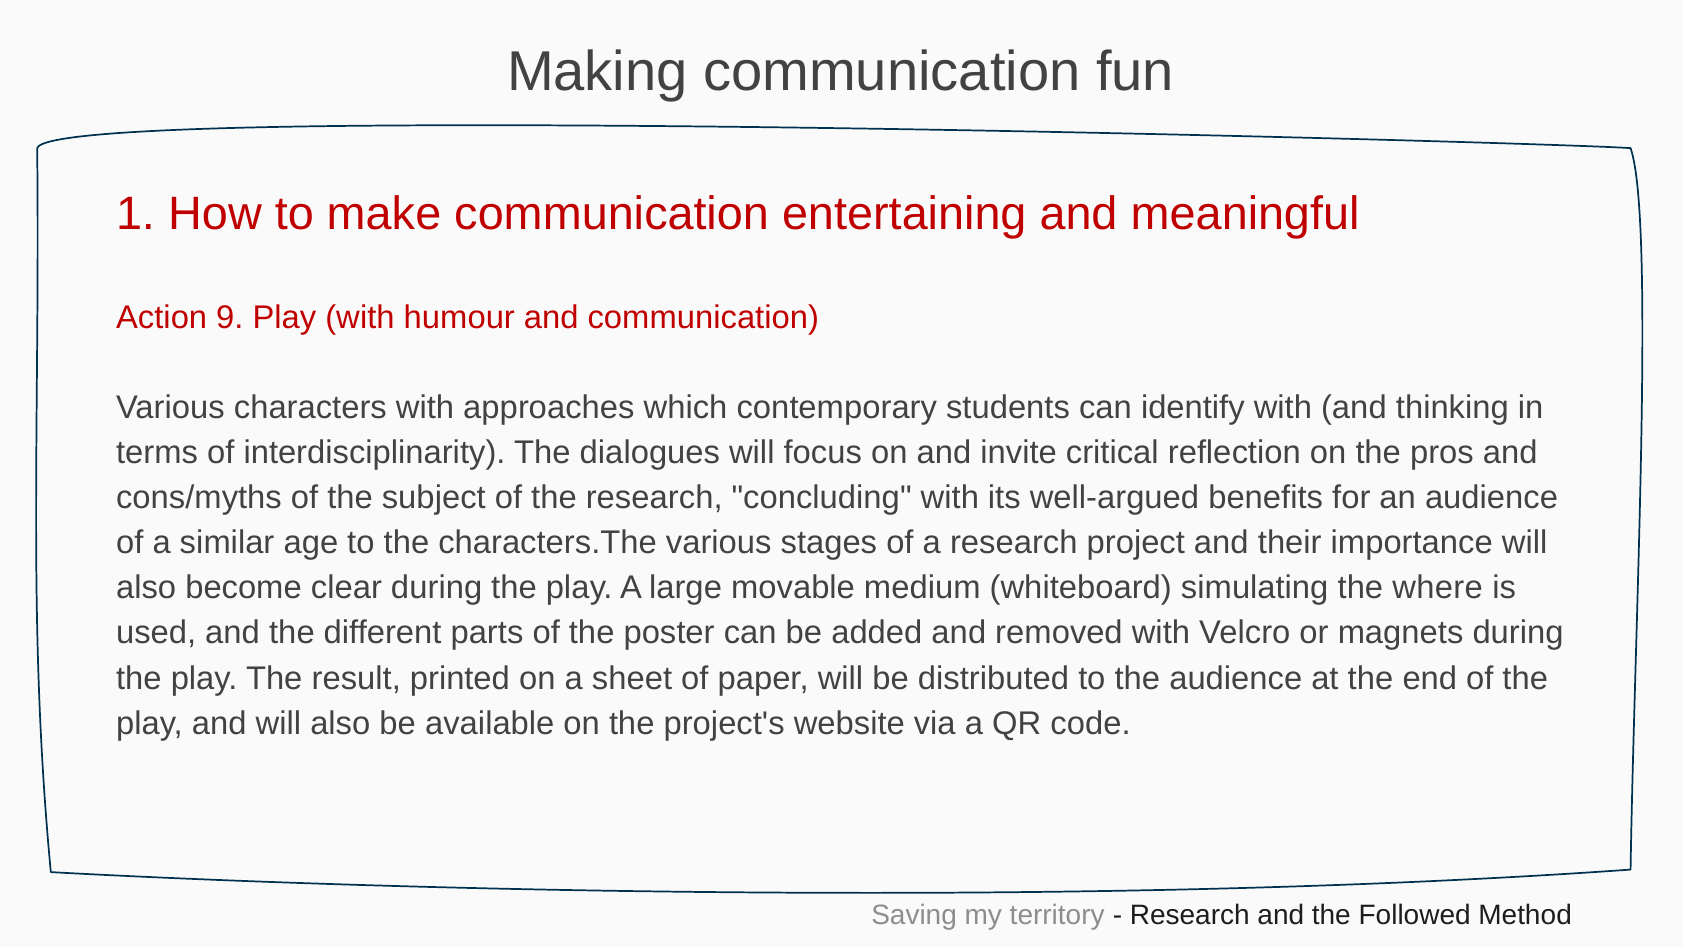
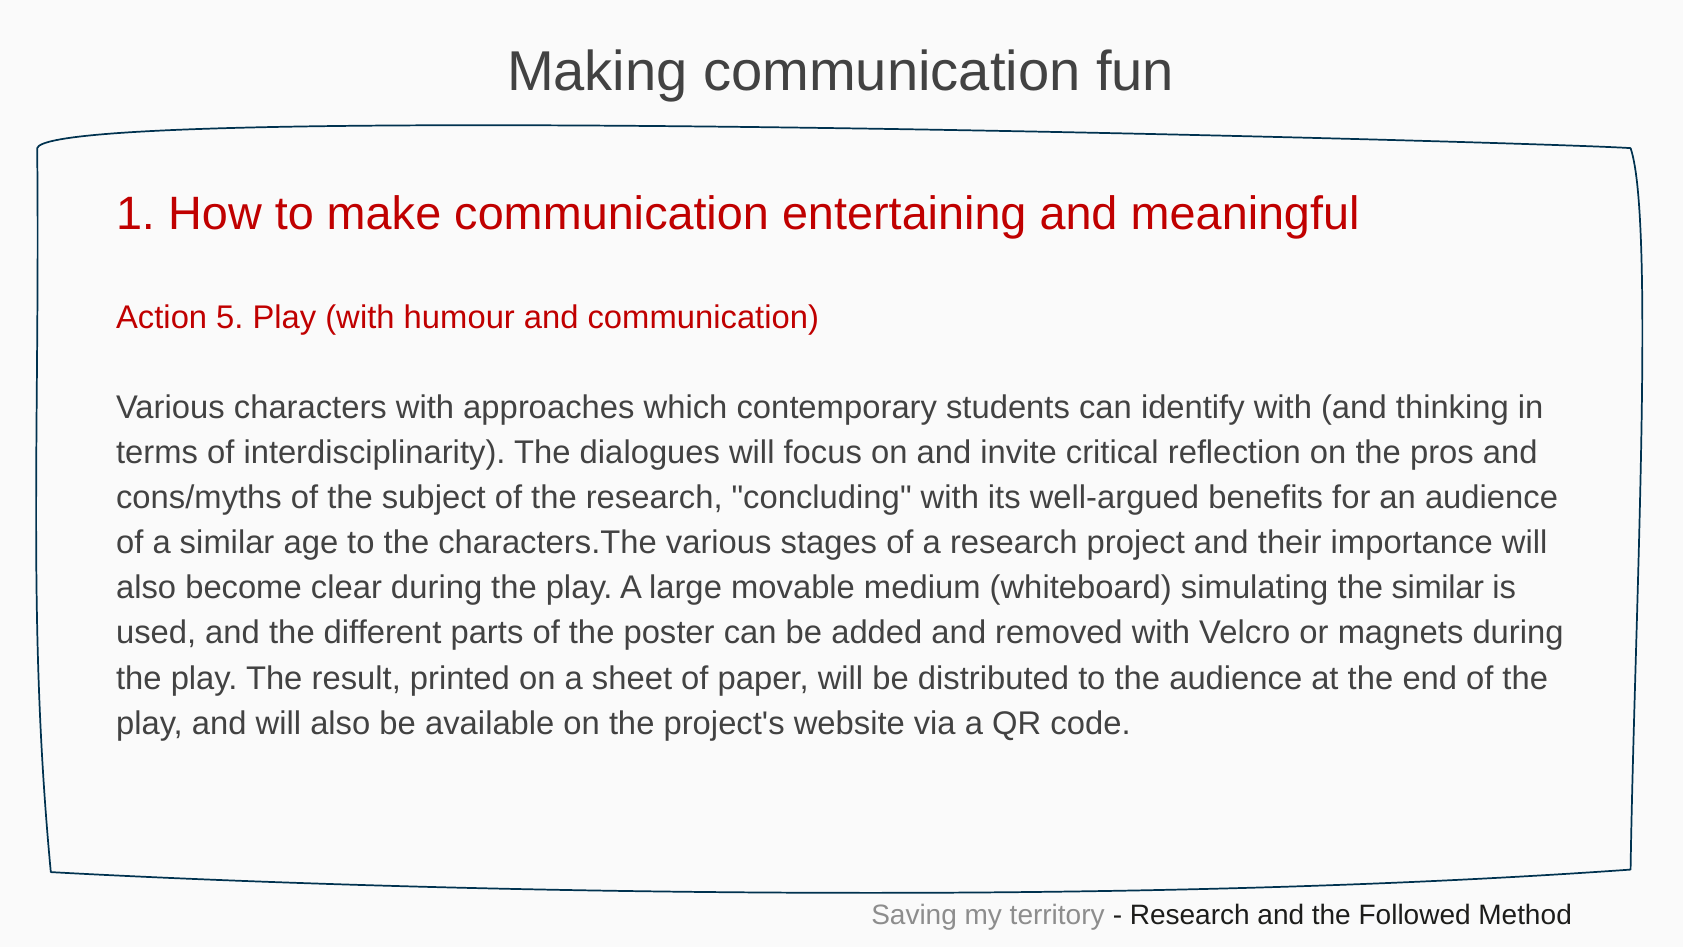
9: 9 -> 5 (230, 317)
the where: where -> similar (1438, 588)
